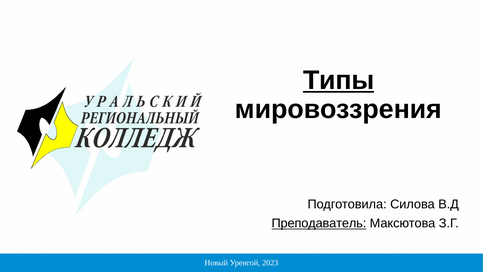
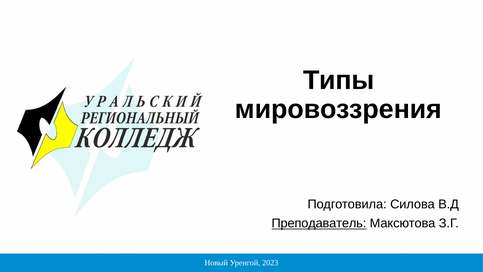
Типы underline: present -> none (339, 80)
